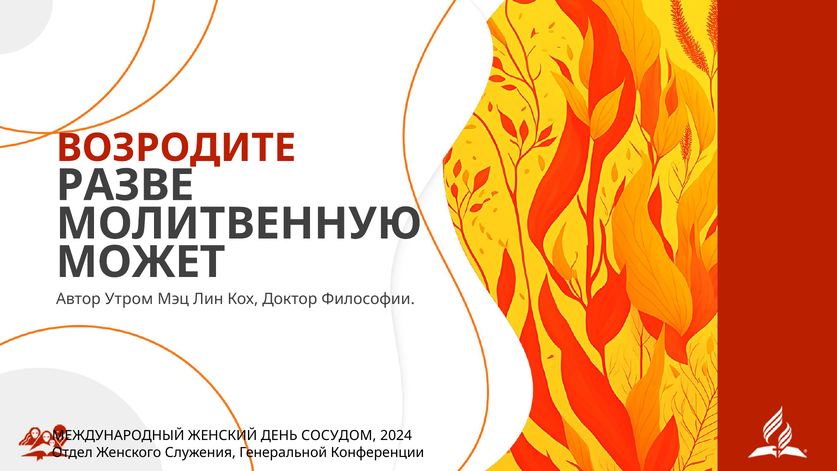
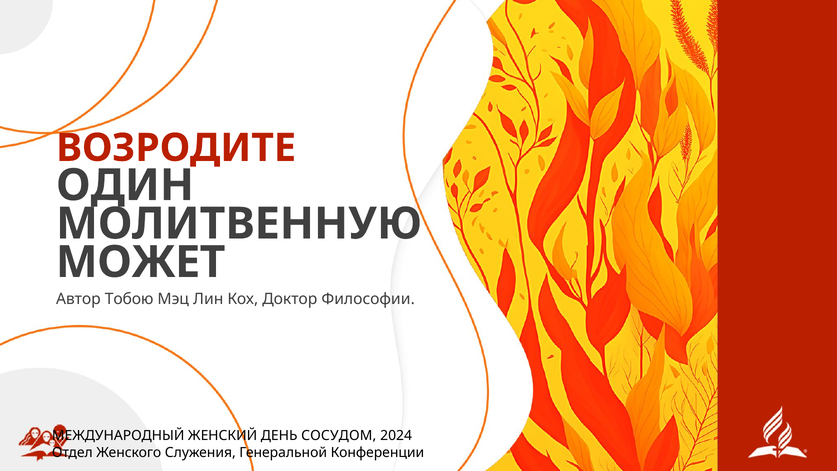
РАЗВЕ: РАЗВЕ -> ОДИН (125, 185)
Утром: Утром -> Тобою (129, 299)
